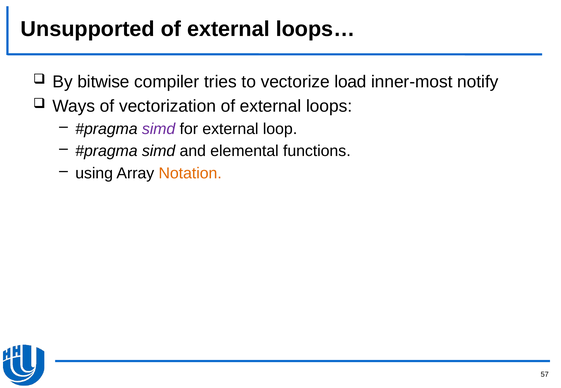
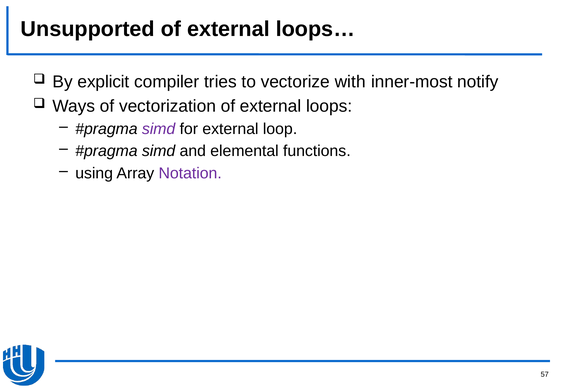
bitwise: bitwise -> explicit (103, 82)
load: load -> with (350, 82)
Notation colour: orange -> purple (190, 173)
